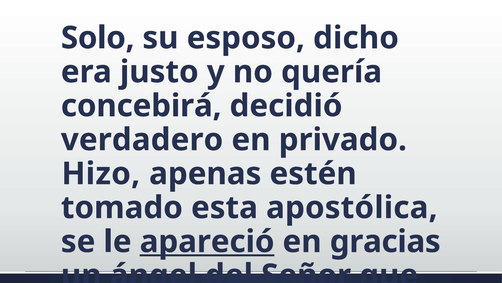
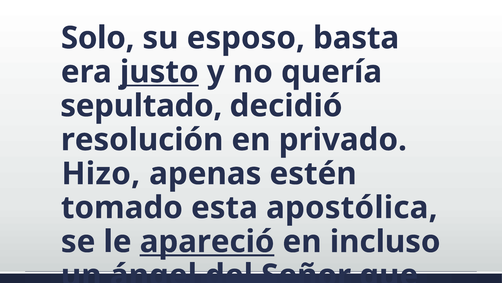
dicho: dicho -> basta (356, 38)
justo underline: none -> present (159, 72)
concebirá: concebirá -> sepultado (141, 106)
verdadero: verdadero -> resolución (142, 140)
gracias: gracias -> incluso (385, 241)
